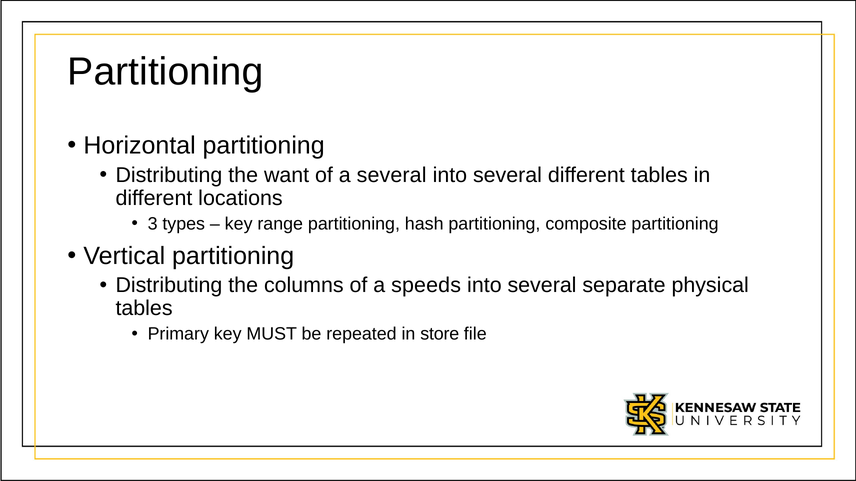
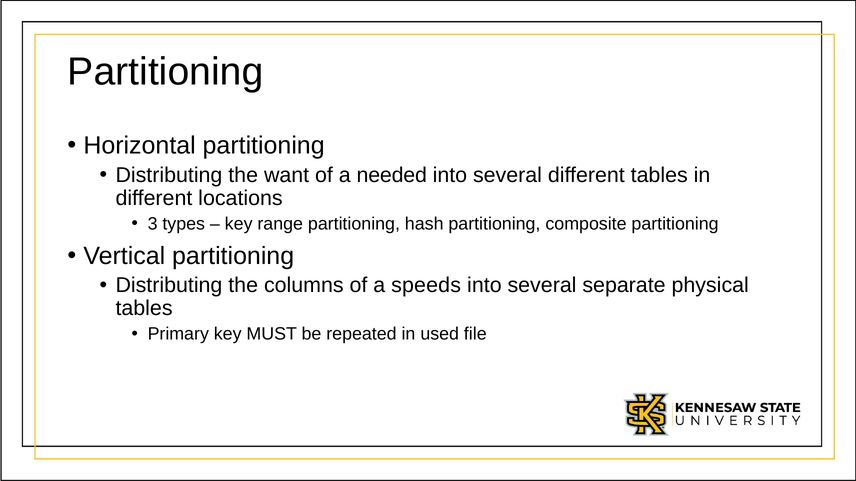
a several: several -> needed (392, 175)
store: store -> used (440, 334)
